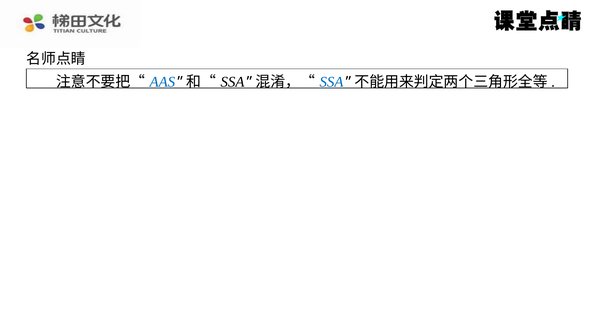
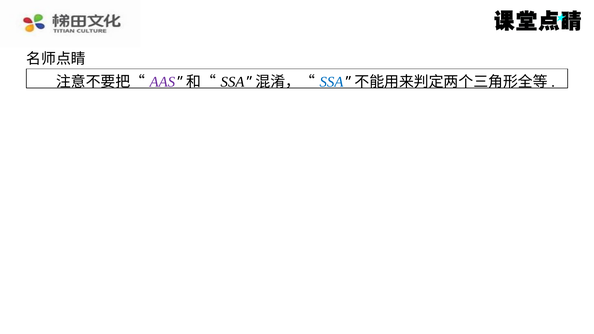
AAS colour: blue -> purple (162, 82)
